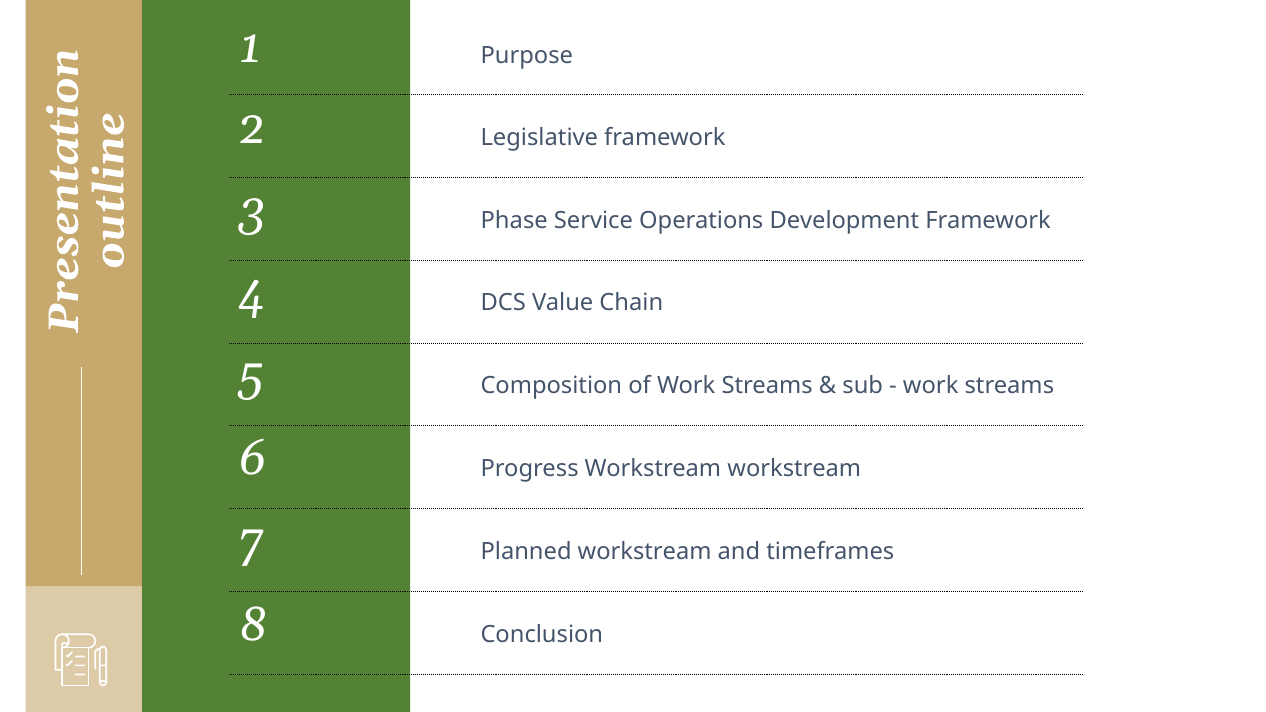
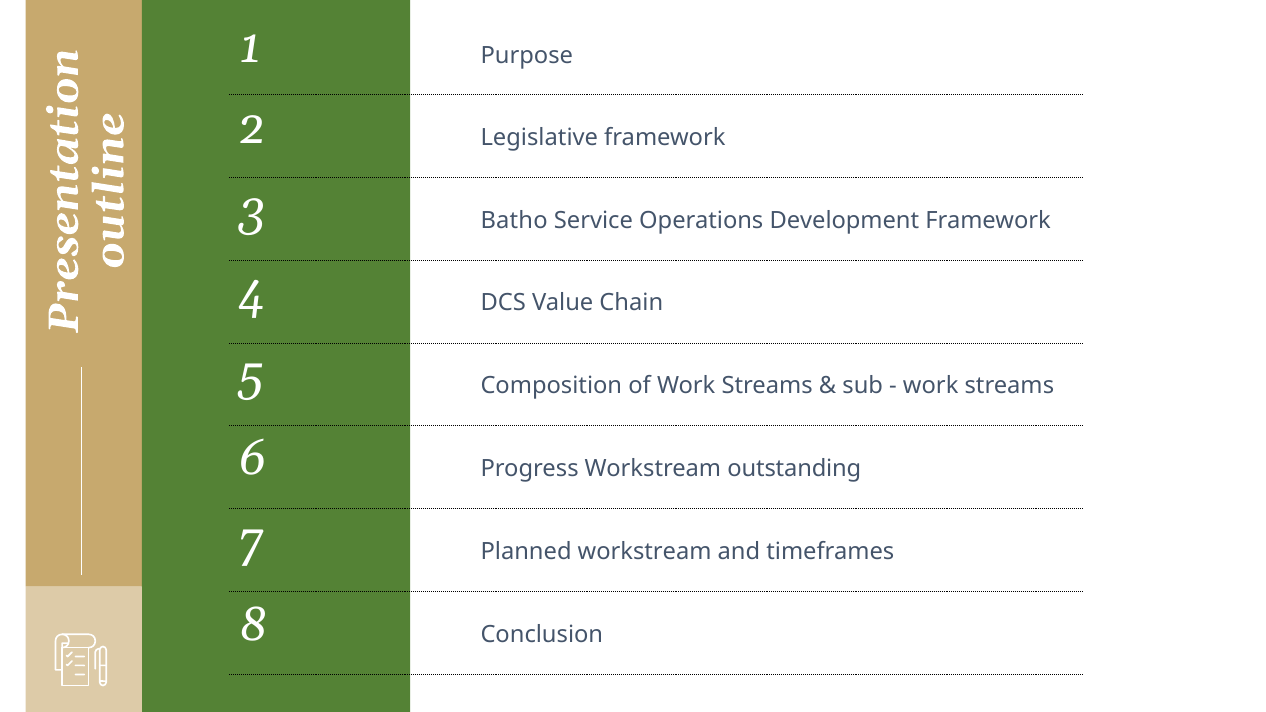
Phase: Phase -> Batho (514, 220)
Workstream workstream: workstream -> outstanding (794, 469)
